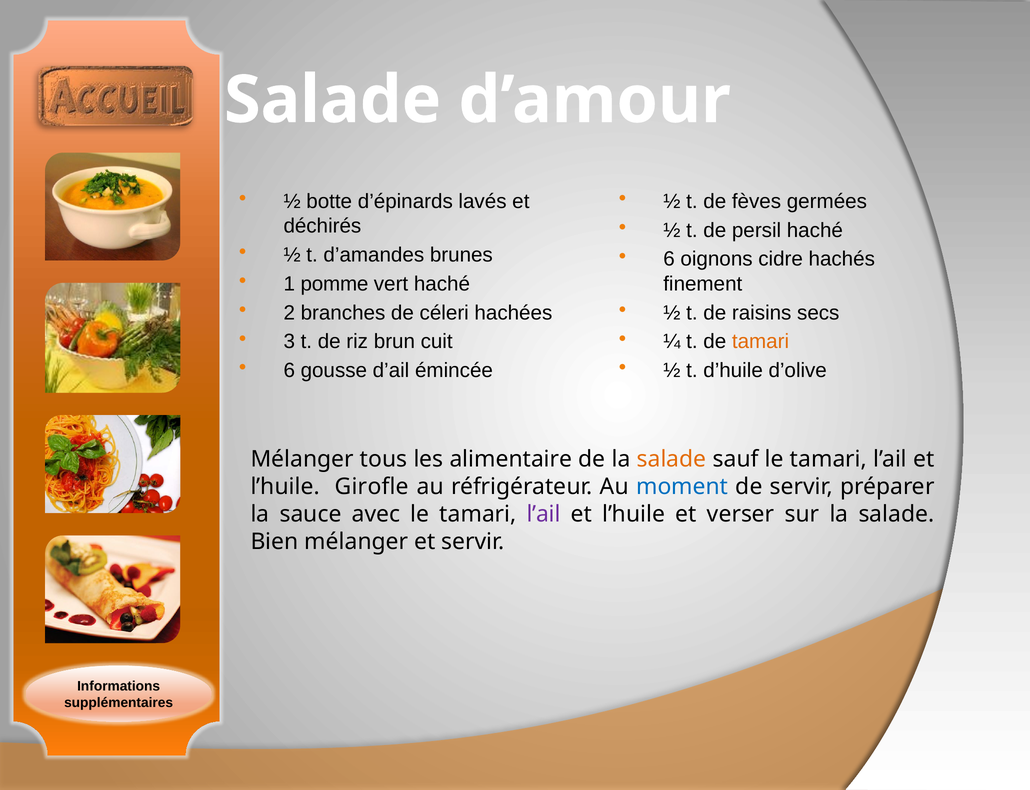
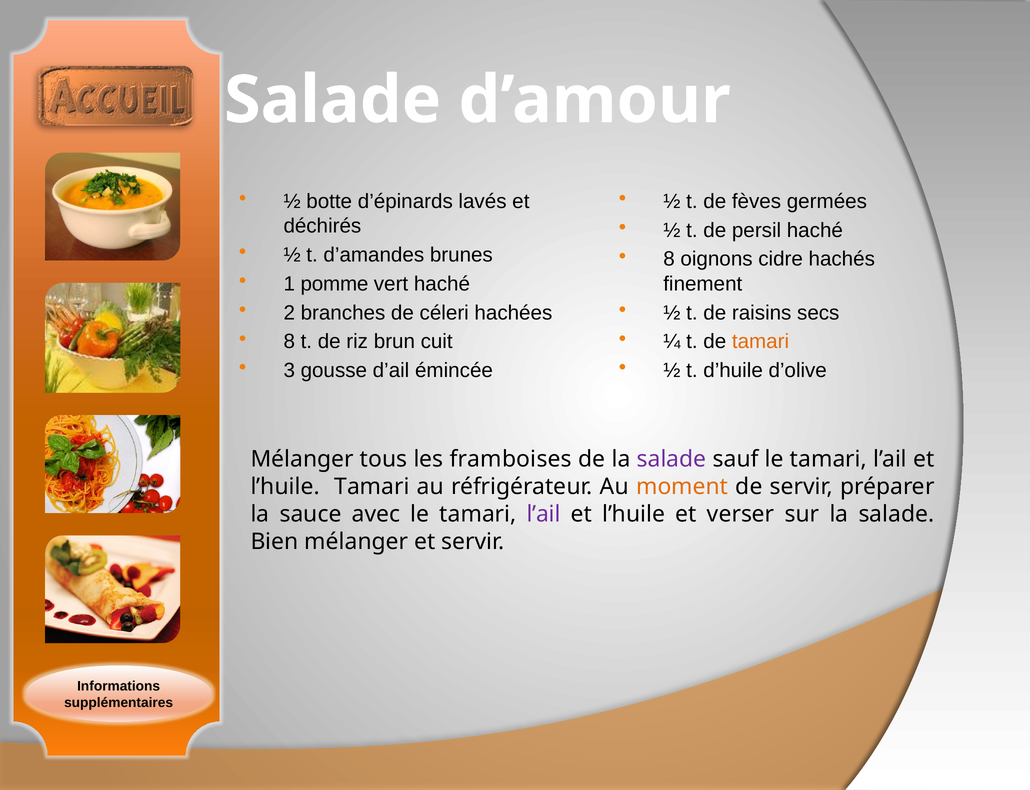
6: 6 -> 8 (669, 259)
3: 3 -> 8 (289, 341)
6: 6 -> 3 (289, 370)
alimentaire: alimentaire -> framboises (511, 459)
salade colour: orange -> purple (672, 459)
l’huile Girofle: Girofle -> Tamari (372, 486)
moment colour: blue -> orange (682, 486)
